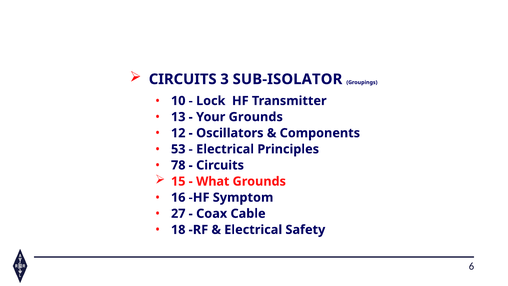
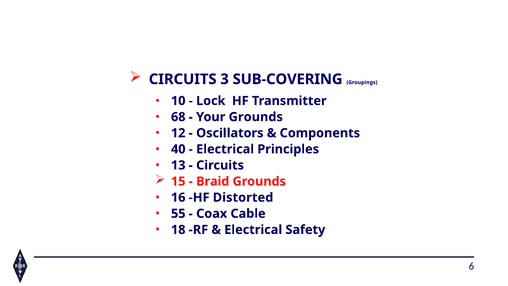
SUB-ISOLATOR: SUB-ISOLATOR -> SUB-COVERING (288, 79)
13: 13 -> 68 (178, 117)
53: 53 -> 40 (178, 149)
78: 78 -> 13 (178, 165)
What: What -> Braid (213, 181)
Symptom: Symptom -> Distorted (243, 197)
27: 27 -> 55 (178, 213)
